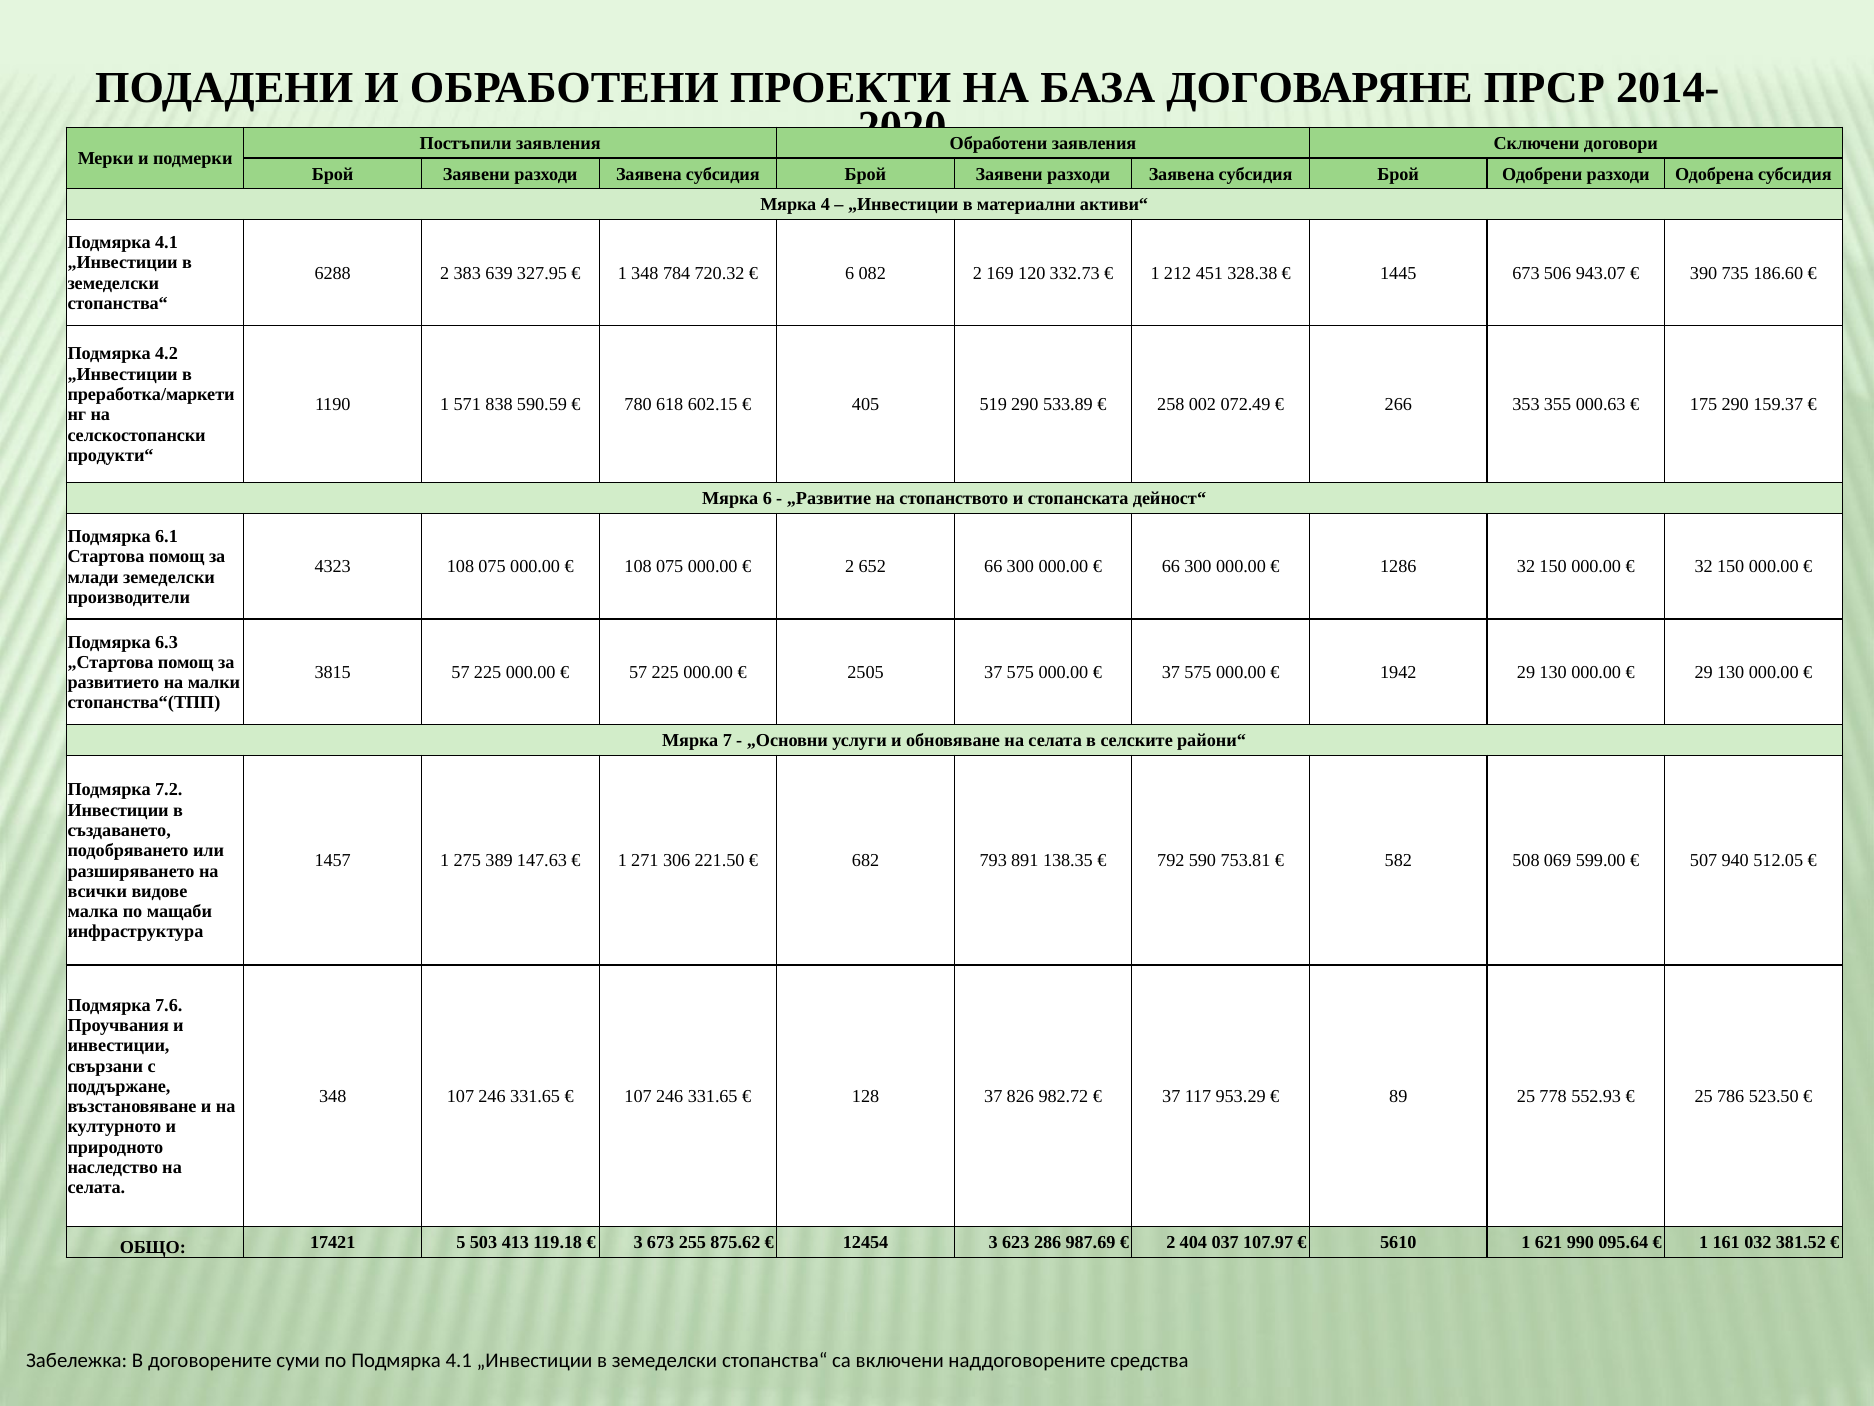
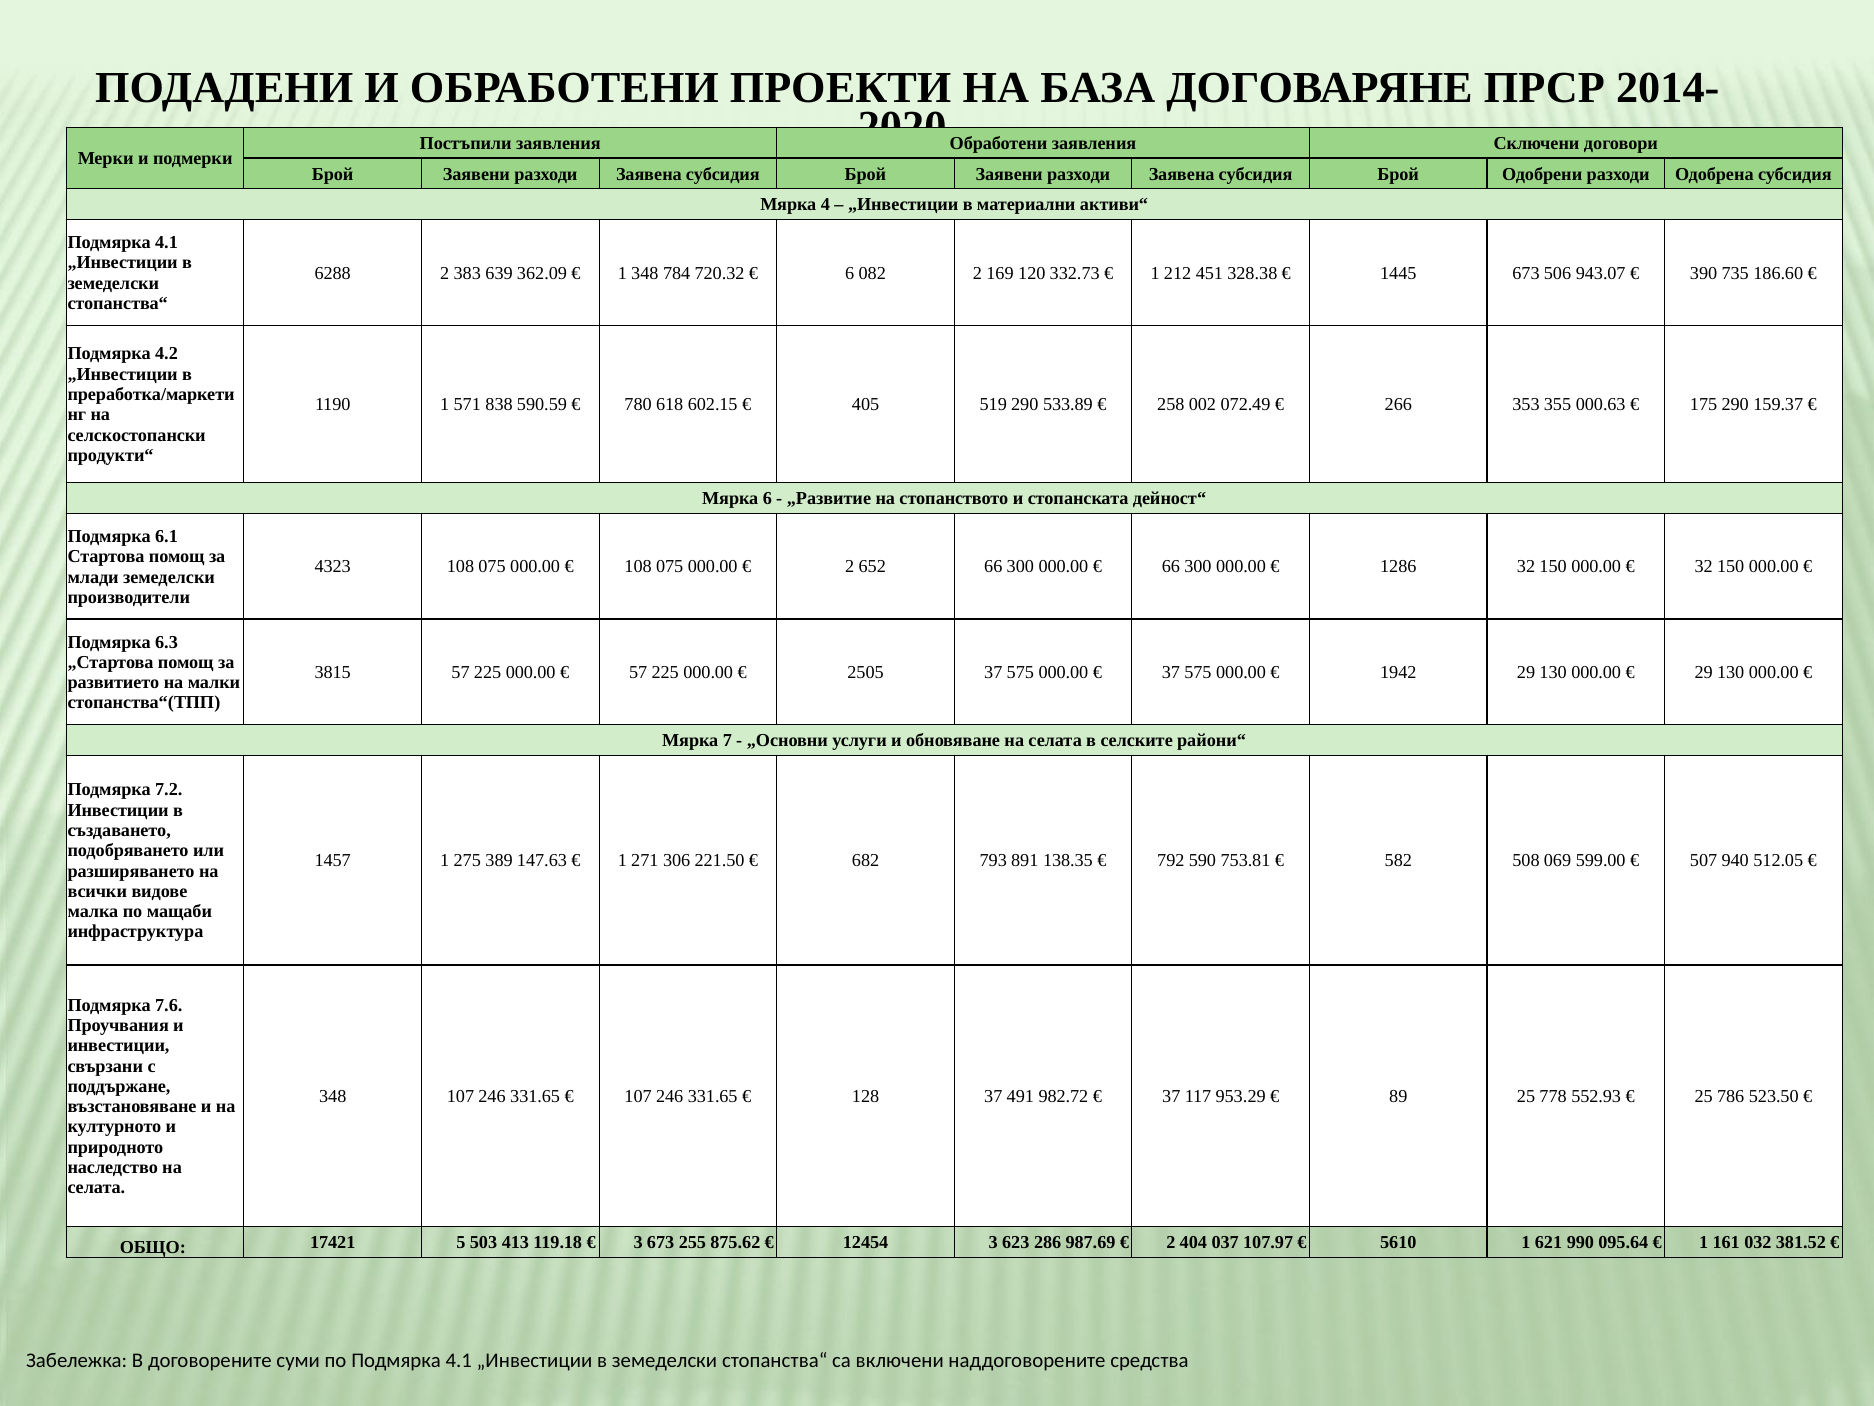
327.95: 327.95 -> 362.09 (542, 273)
826: 826 -> 491 (1020, 1096)
